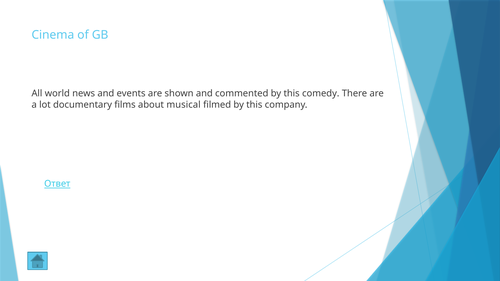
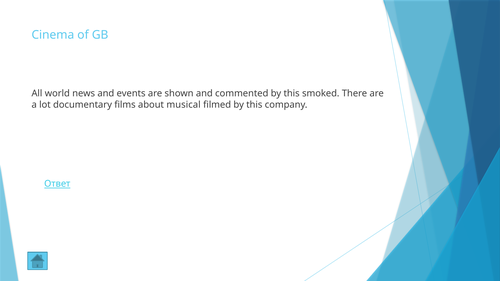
comedy: comedy -> smoked (321, 93)
